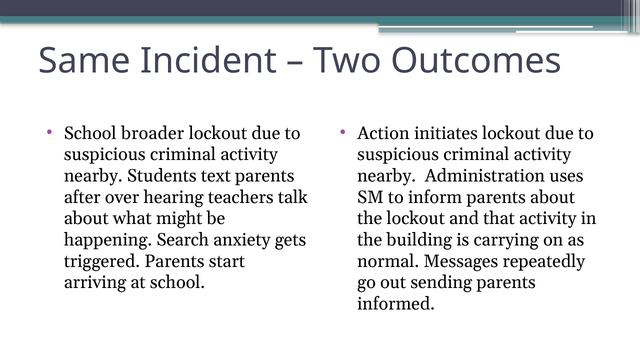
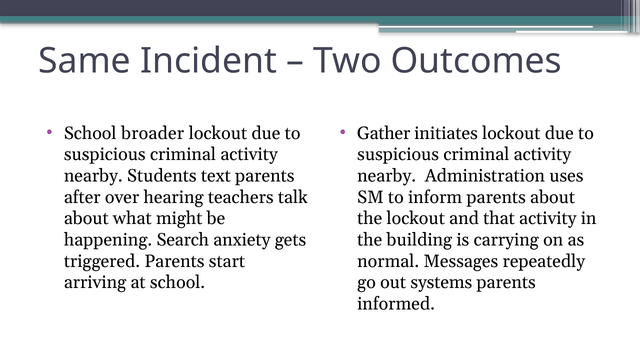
Action: Action -> Gather (384, 133)
sending: sending -> systems (441, 283)
